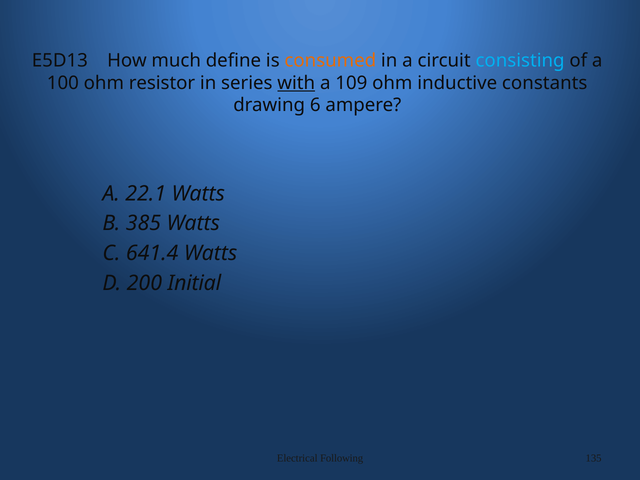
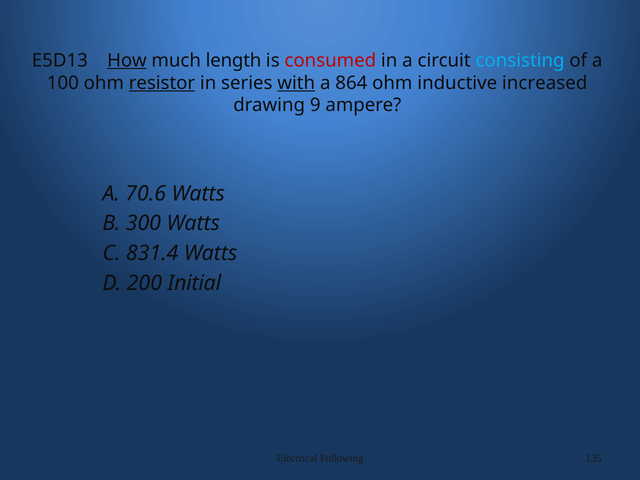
How underline: none -> present (127, 60)
define: define -> length (234, 60)
consumed colour: orange -> red (330, 60)
resistor underline: none -> present (162, 83)
109: 109 -> 864 (351, 83)
constants: constants -> increased (545, 83)
6: 6 -> 9 (315, 105)
22.1: 22.1 -> 70.6 (146, 193)
385: 385 -> 300 (143, 223)
641.4: 641.4 -> 831.4 (152, 253)
